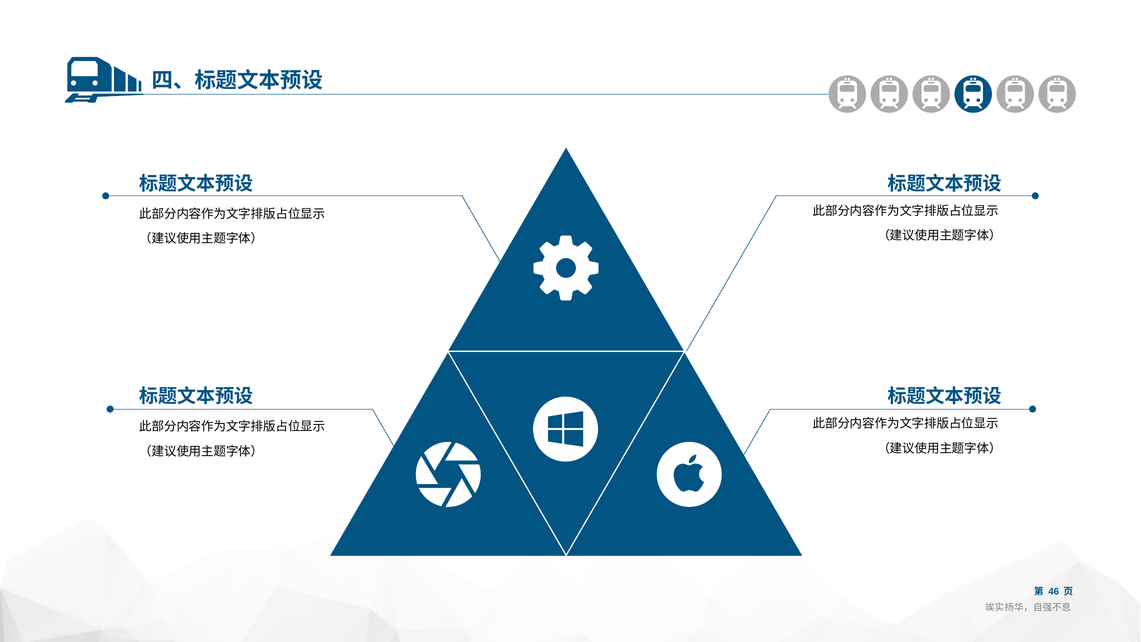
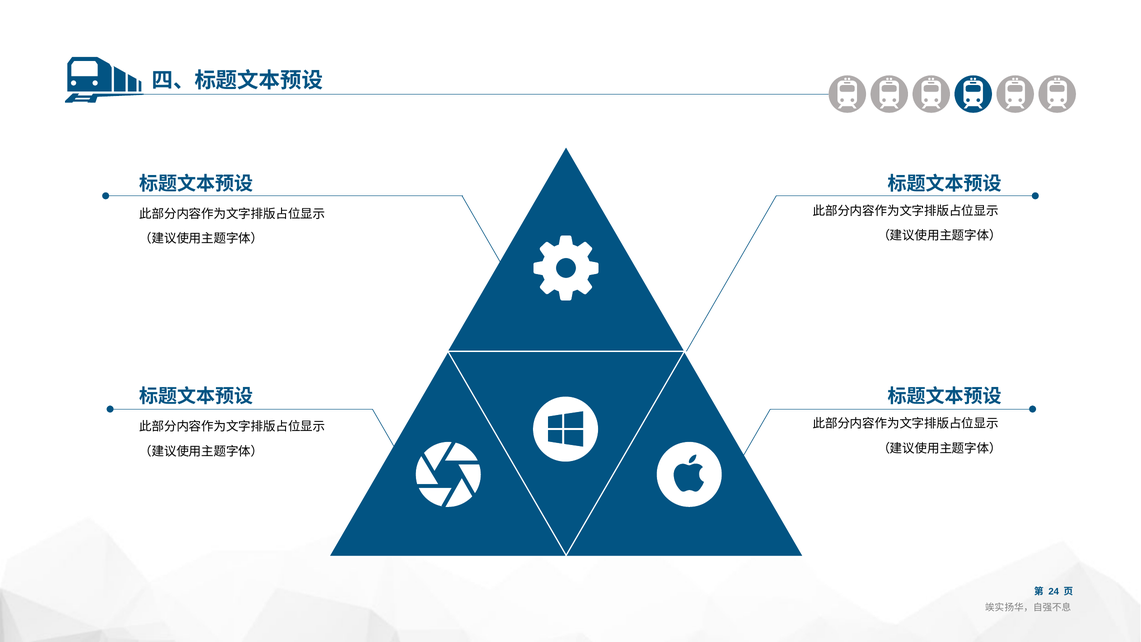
46: 46 -> 24 (1054, 592)
